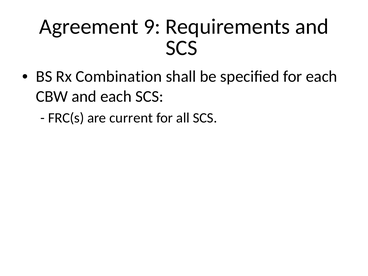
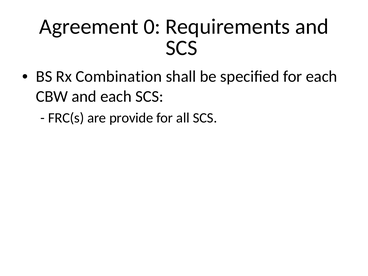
9: 9 -> 0 (152, 27)
current: current -> provide (131, 118)
